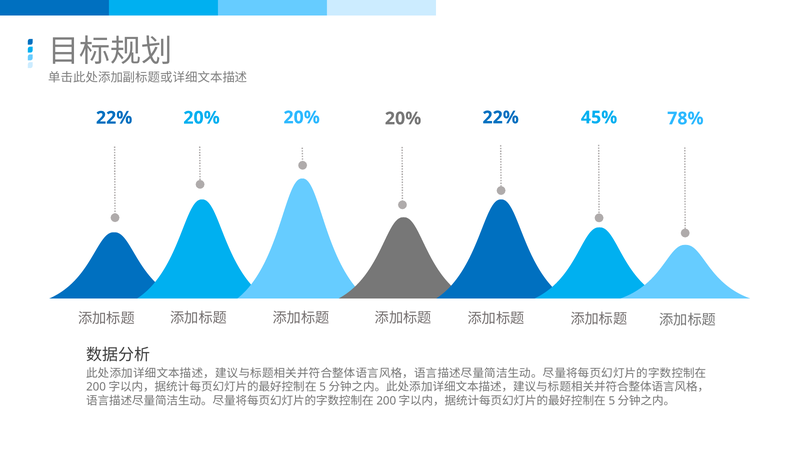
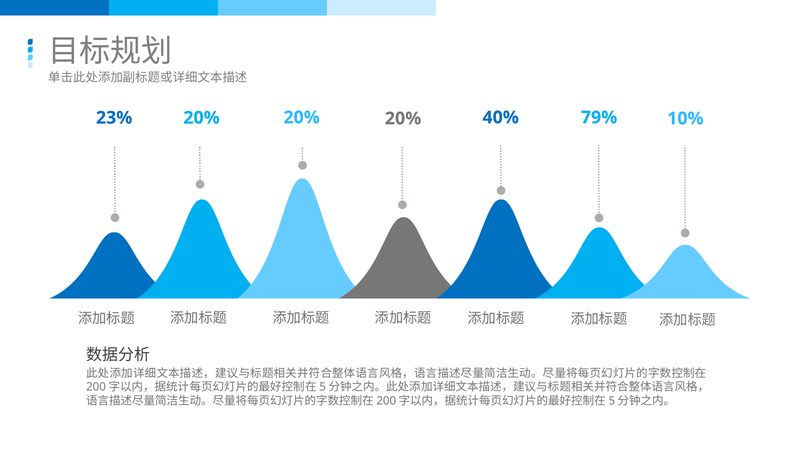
22%: 22% -> 40% (501, 117)
45%: 45% -> 79% (599, 117)
22%: 22% -> 23% (114, 118)
78%: 78% -> 10% (685, 118)
